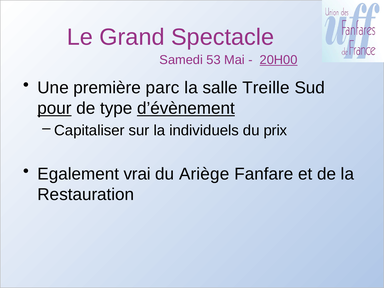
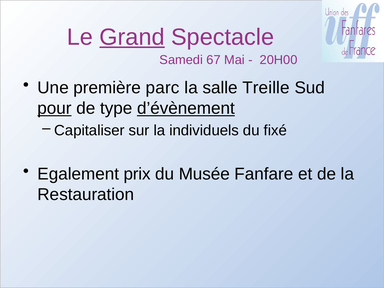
Grand underline: none -> present (132, 37)
53: 53 -> 67 (214, 60)
20H00 underline: present -> none (279, 60)
prix: prix -> fixé (275, 130)
vrai: vrai -> prix (137, 174)
Ariège: Ariège -> Musée (204, 174)
